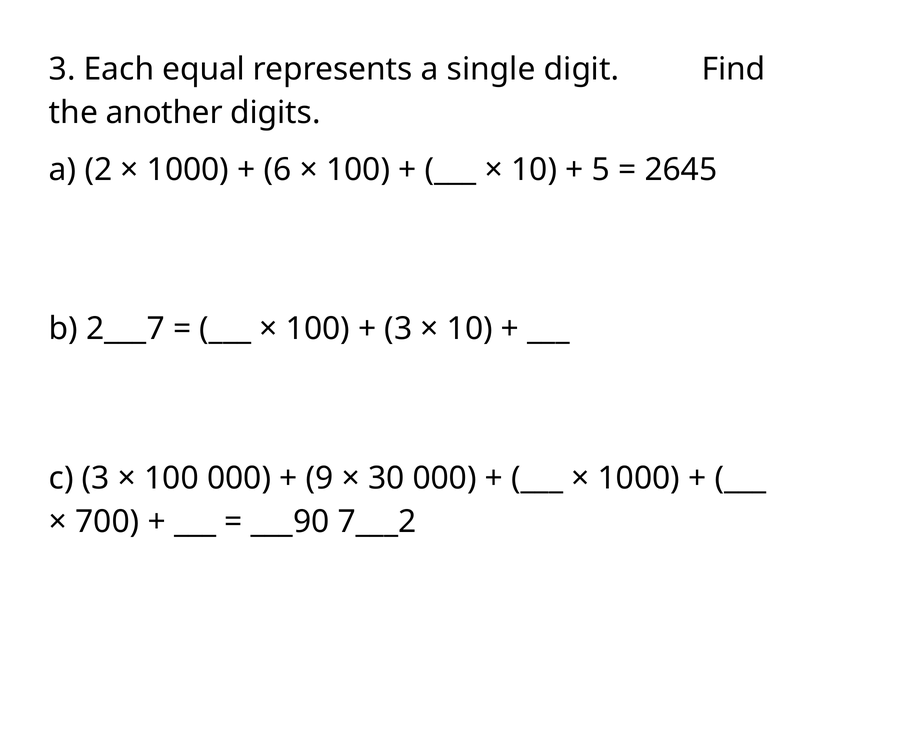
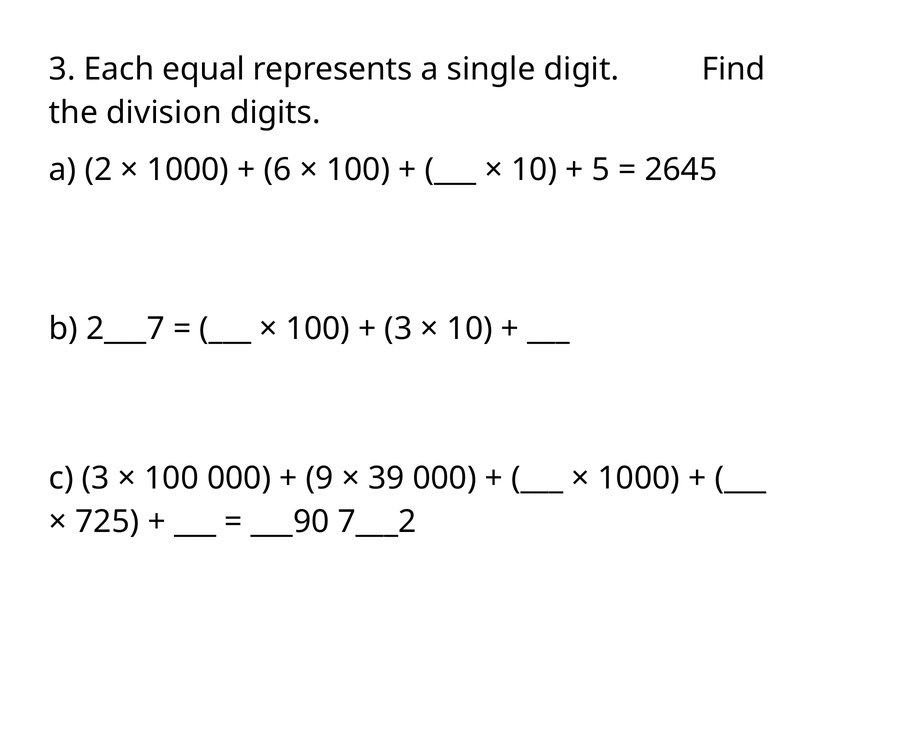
another: another -> division (164, 113)
30: 30 -> 39 (386, 478)
700: 700 -> 725 (107, 522)
